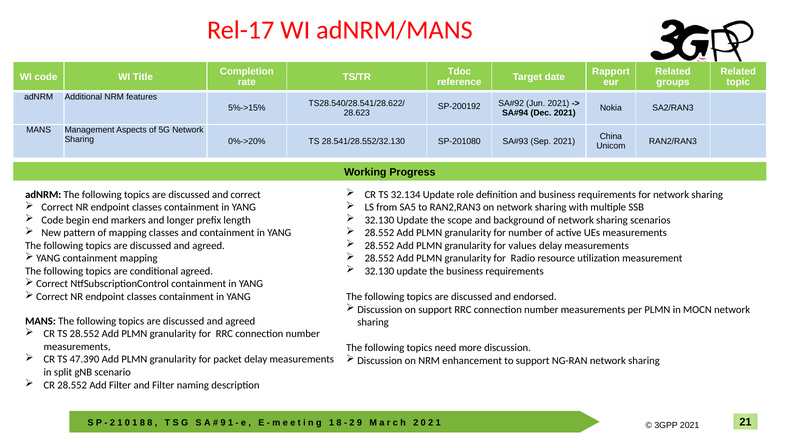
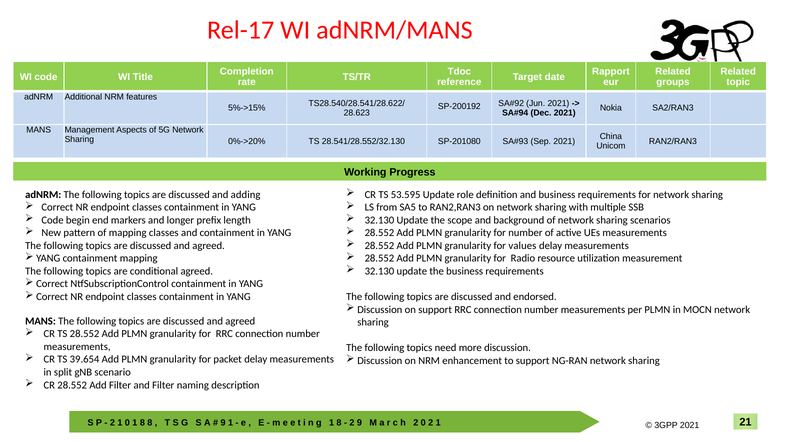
32.134: 32.134 -> 53.595 (406, 195)
and correct: correct -> adding (246, 195)
47.390: 47.390 -> 39.654 (85, 360)
